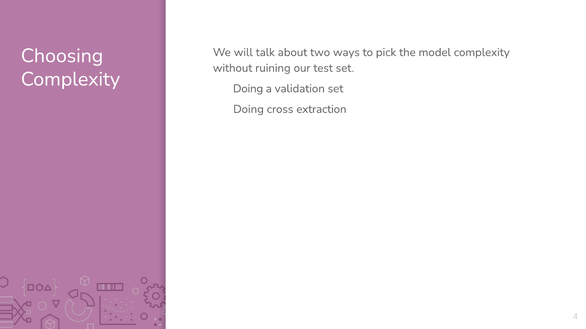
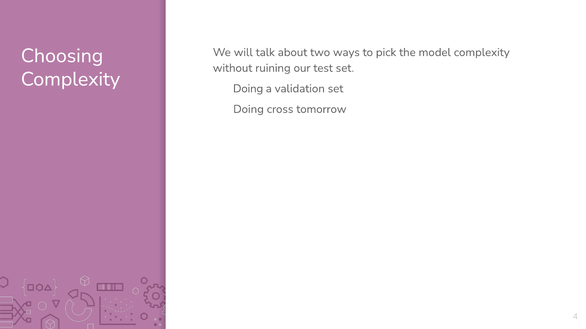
extraction: extraction -> tomorrow (321, 109)
